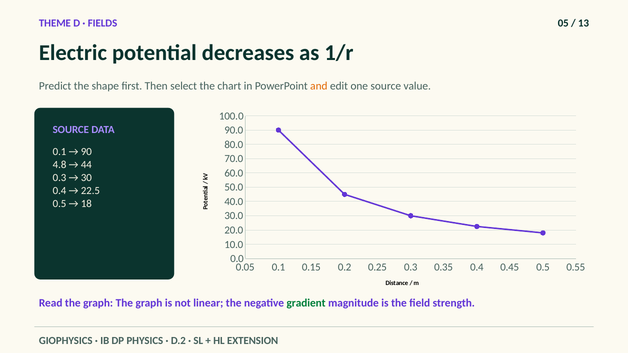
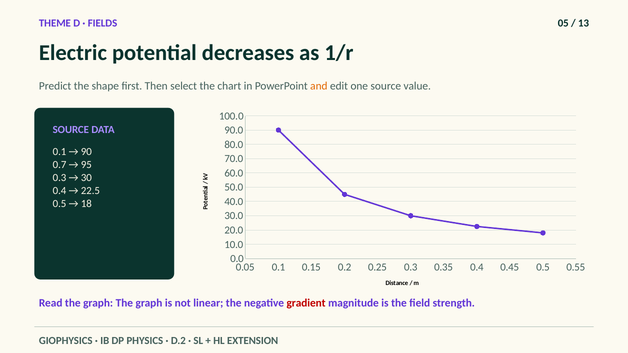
4.8: 4.8 -> 0.7 (60, 165)
44: 44 -> 95 (86, 165)
gradient colour: green -> red (306, 303)
